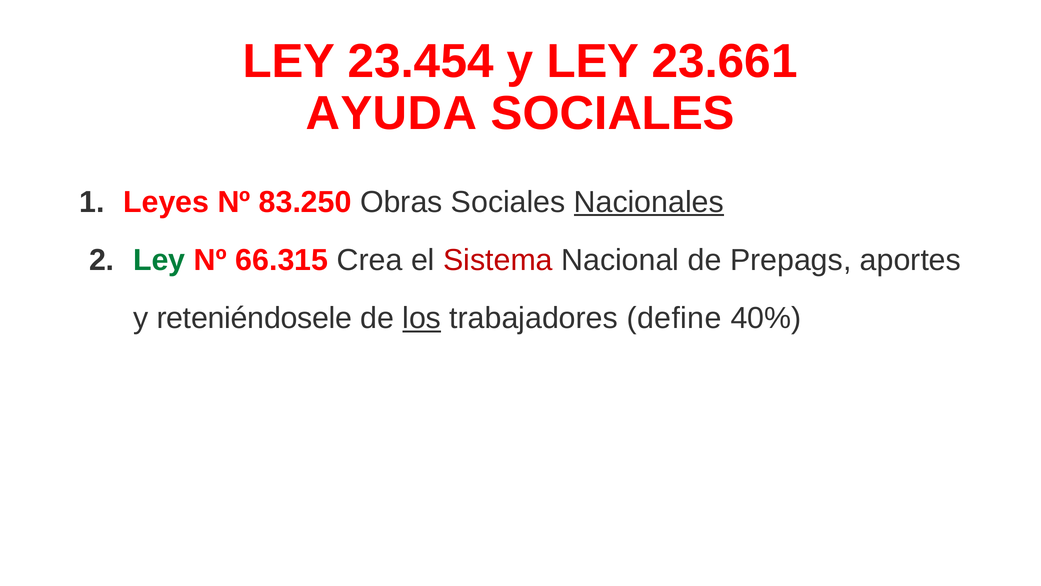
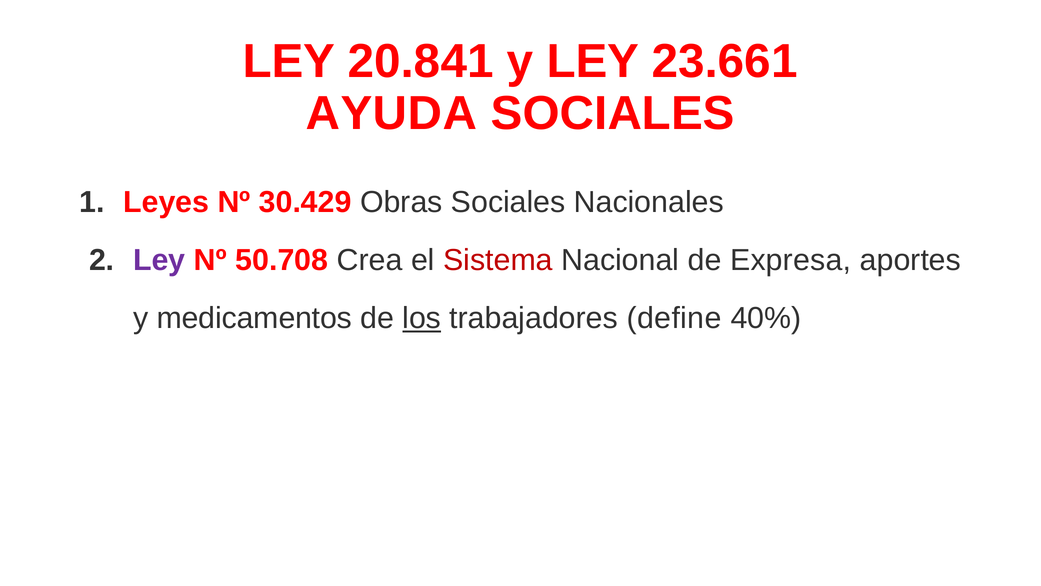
23.454: 23.454 -> 20.841 (421, 62)
83.250: 83.250 -> 30.429 (305, 202)
Nacionales underline: present -> none (649, 202)
Ley colour: green -> purple (159, 260)
66.315: 66.315 -> 50.708 (282, 260)
Prepags: Prepags -> Expresa (791, 260)
reteniéndosele: reteniéndosele -> medicamentos (254, 318)
